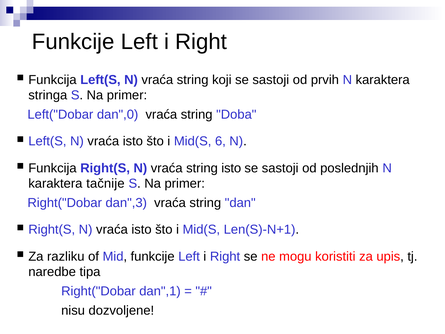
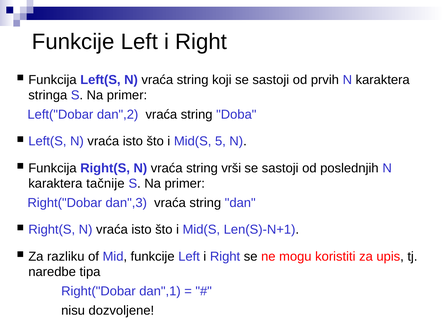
dan",0: dan",0 -> dan",2 (118, 115)
6: 6 -> 5 (220, 141)
string isto: isto -> vrši (231, 168)
